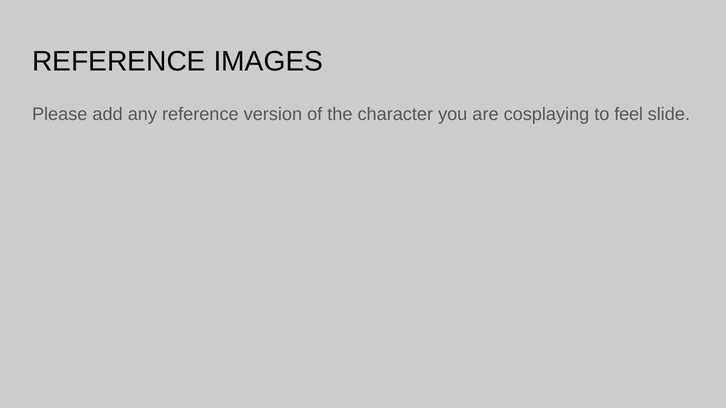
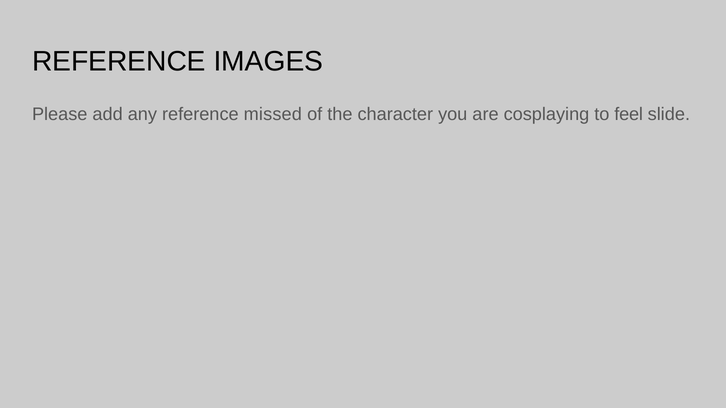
version: version -> missed (273, 114)
